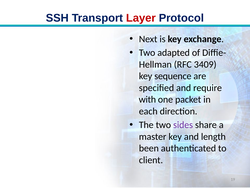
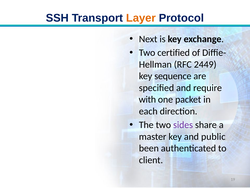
Layer colour: red -> orange (141, 18)
adapted: adapted -> certified (174, 53)
3409: 3409 -> 2449 (205, 64)
length: length -> public (213, 136)
